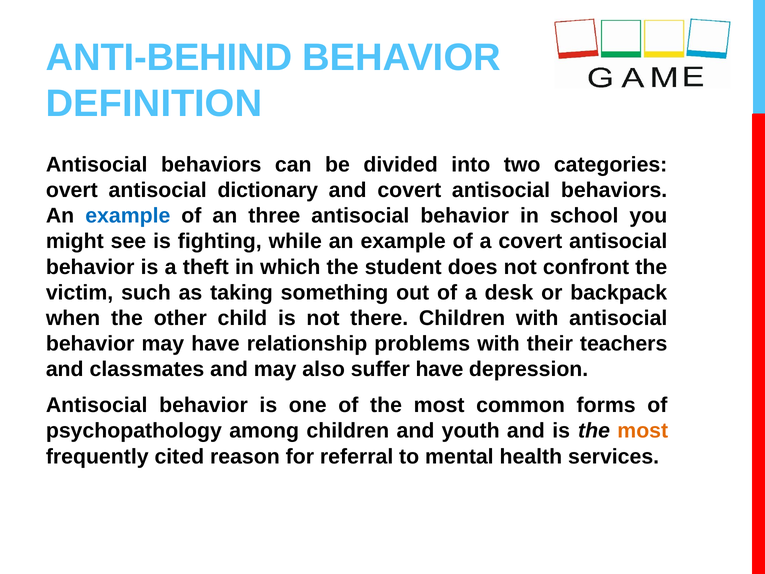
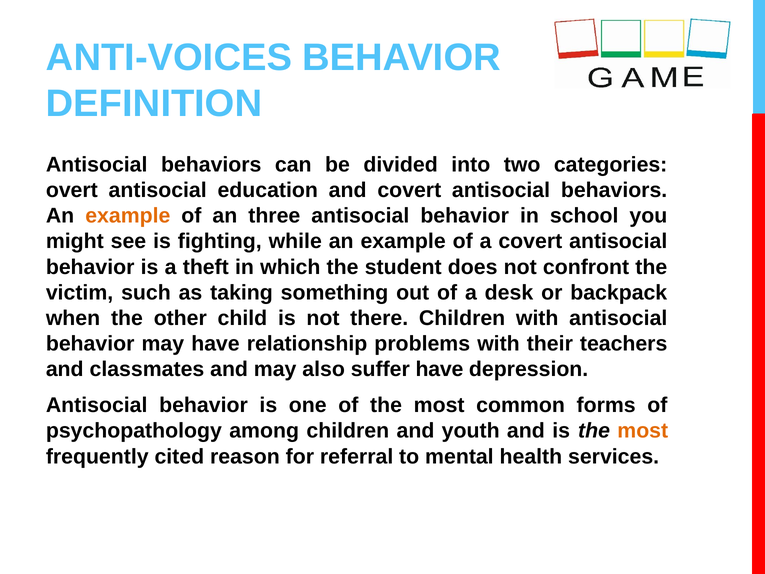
ANTI-BEHIND: ANTI-BEHIND -> ANTI-VOICES (169, 57)
dictionary: dictionary -> education (268, 190)
example colour: blue -> orange (128, 216)
